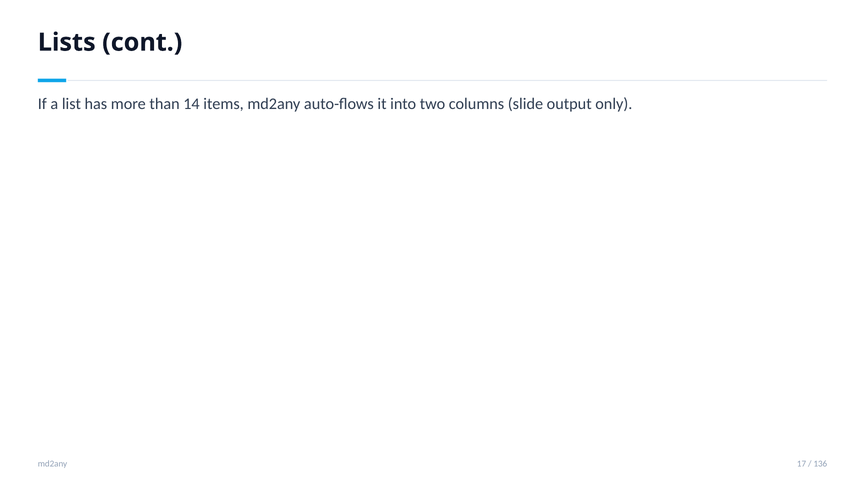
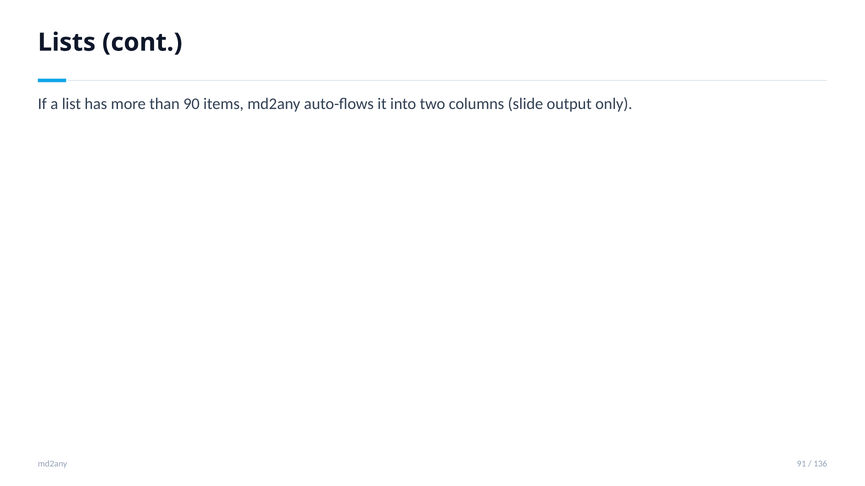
14: 14 -> 90 (191, 104)
17: 17 -> 91 (802, 464)
